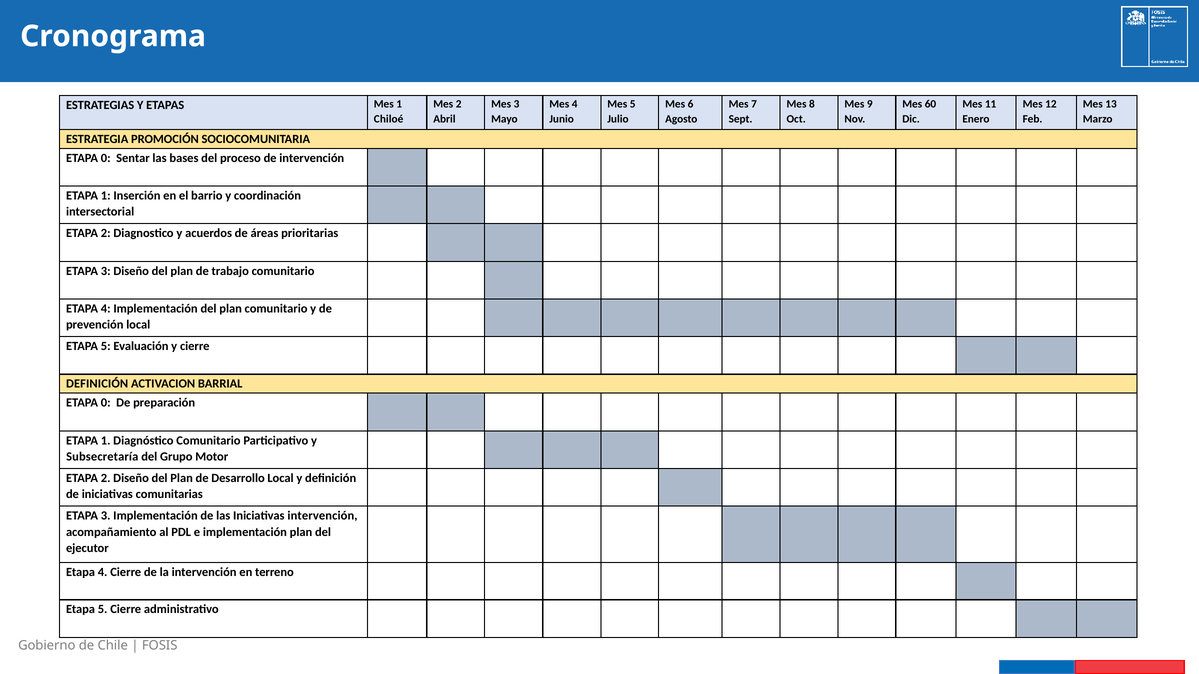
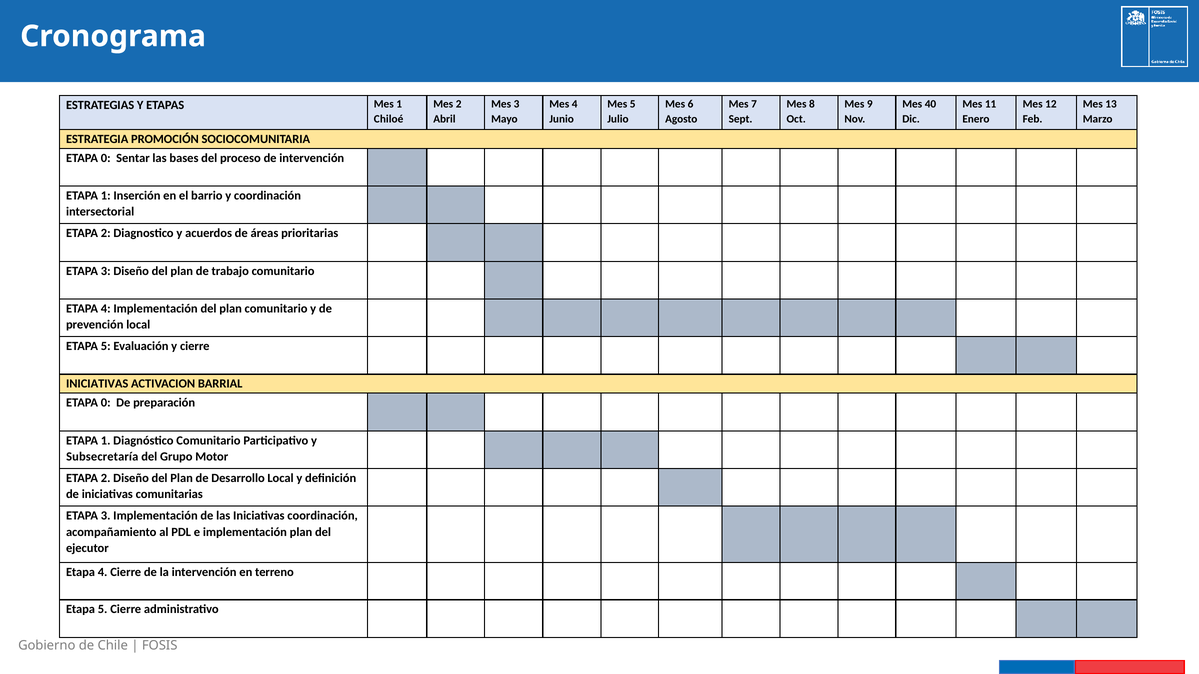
60: 60 -> 40 (930, 104)
DEFINICIÓN: DEFINICIÓN -> INICIATIVAS (97, 384)
Iniciativas intervención: intervención -> coordinación (323, 516)
